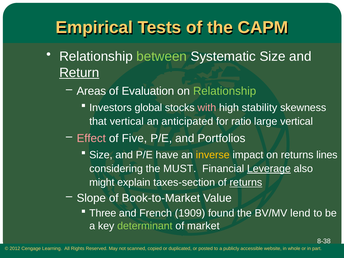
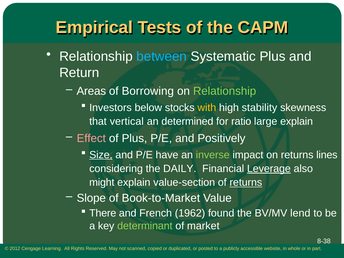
between colour: light green -> light blue (162, 57)
Systematic Size: Size -> Plus (273, 57)
Return underline: present -> none (79, 73)
Evaluation: Evaluation -> Borrowing (148, 91)
global: global -> below (148, 108)
with colour: pink -> yellow (207, 108)
anticipated: anticipated -> determined (187, 121)
large vertical: vertical -> explain (297, 121)
of Five: Five -> Plus (134, 138)
Portfolios: Portfolios -> Positively (221, 138)
Size underline: none -> present (101, 155)
inverse colour: yellow -> light green (213, 155)
MUST: MUST -> DAILY (180, 169)
taxes-section: taxes-section -> value-section (184, 183)
Three: Three -> There (103, 213)
1909: 1909 -> 1962 (190, 213)
